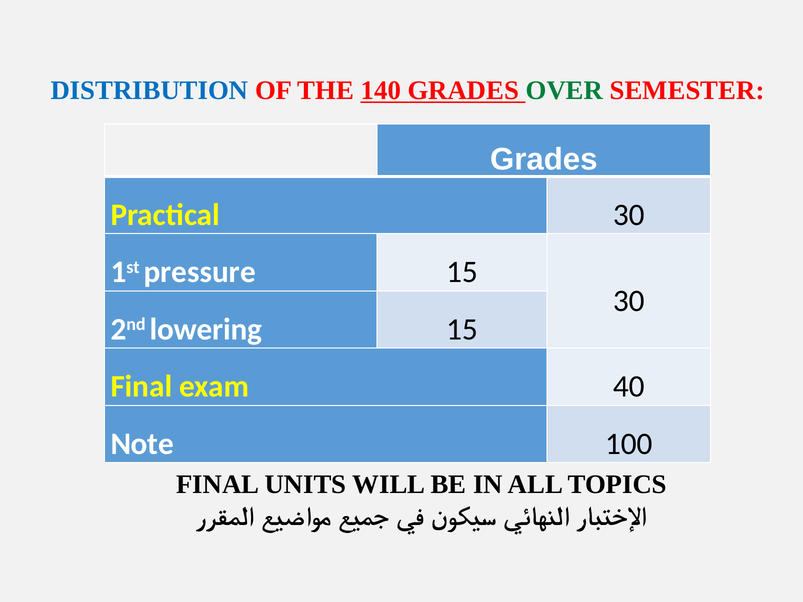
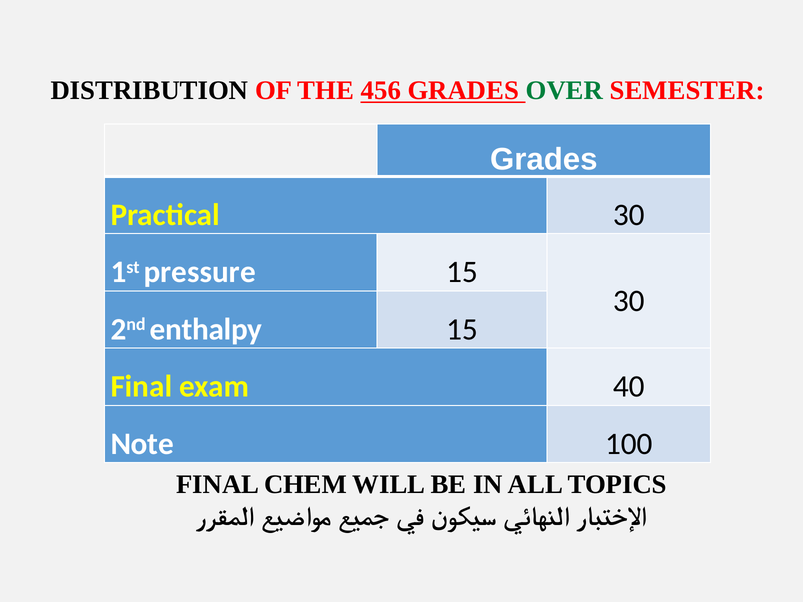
DISTRIBUTION colour: blue -> black (149, 90)
140: 140 -> 456 (381, 90)
lowering: lowering -> enthalpy (206, 329)
UNITS: UNITS -> CHEM (306, 484)
